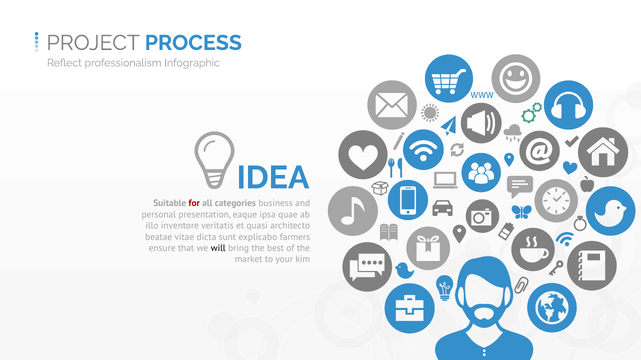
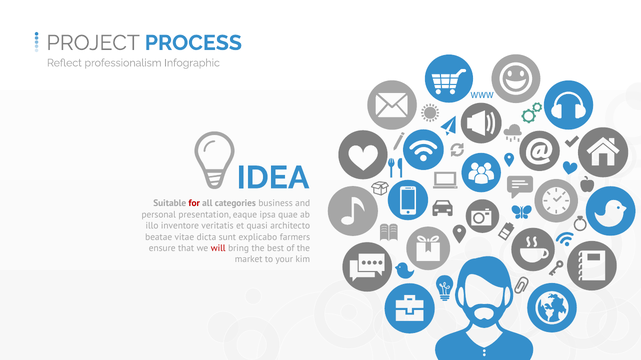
will colour: black -> red (218, 249)
